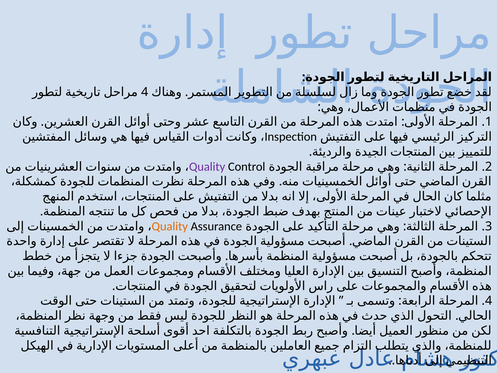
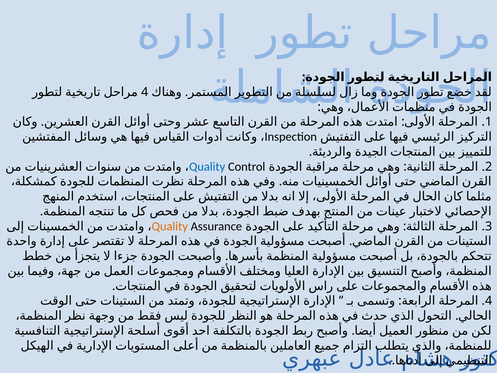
Quality colour: purple -> blue (207, 166)
